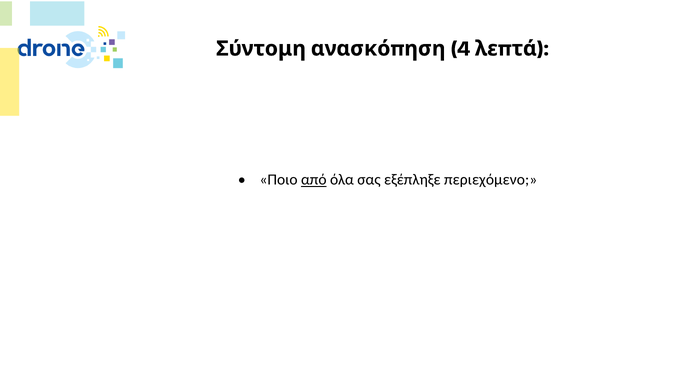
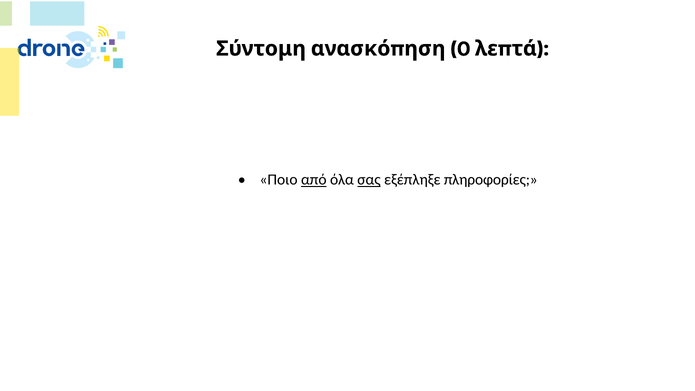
4: 4 -> 0 (460, 49)
σας underline: none -> present (369, 180)
περιεχόμενο: περιεχόμενο -> πληροφορίες (491, 180)
